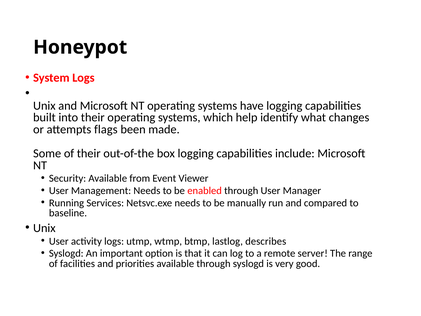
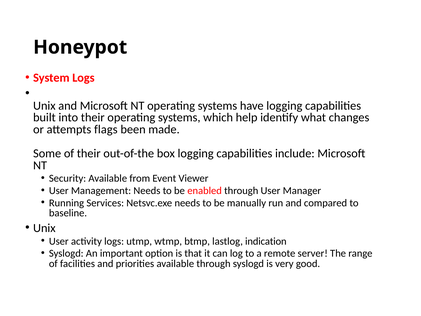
describes: describes -> indication (266, 241)
